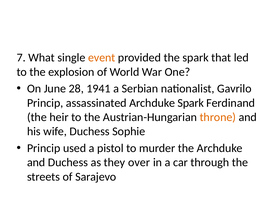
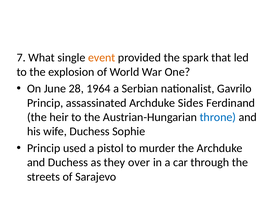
1941: 1941 -> 1964 (99, 89)
Archduke Spark: Spark -> Sides (191, 103)
throne colour: orange -> blue (218, 118)
